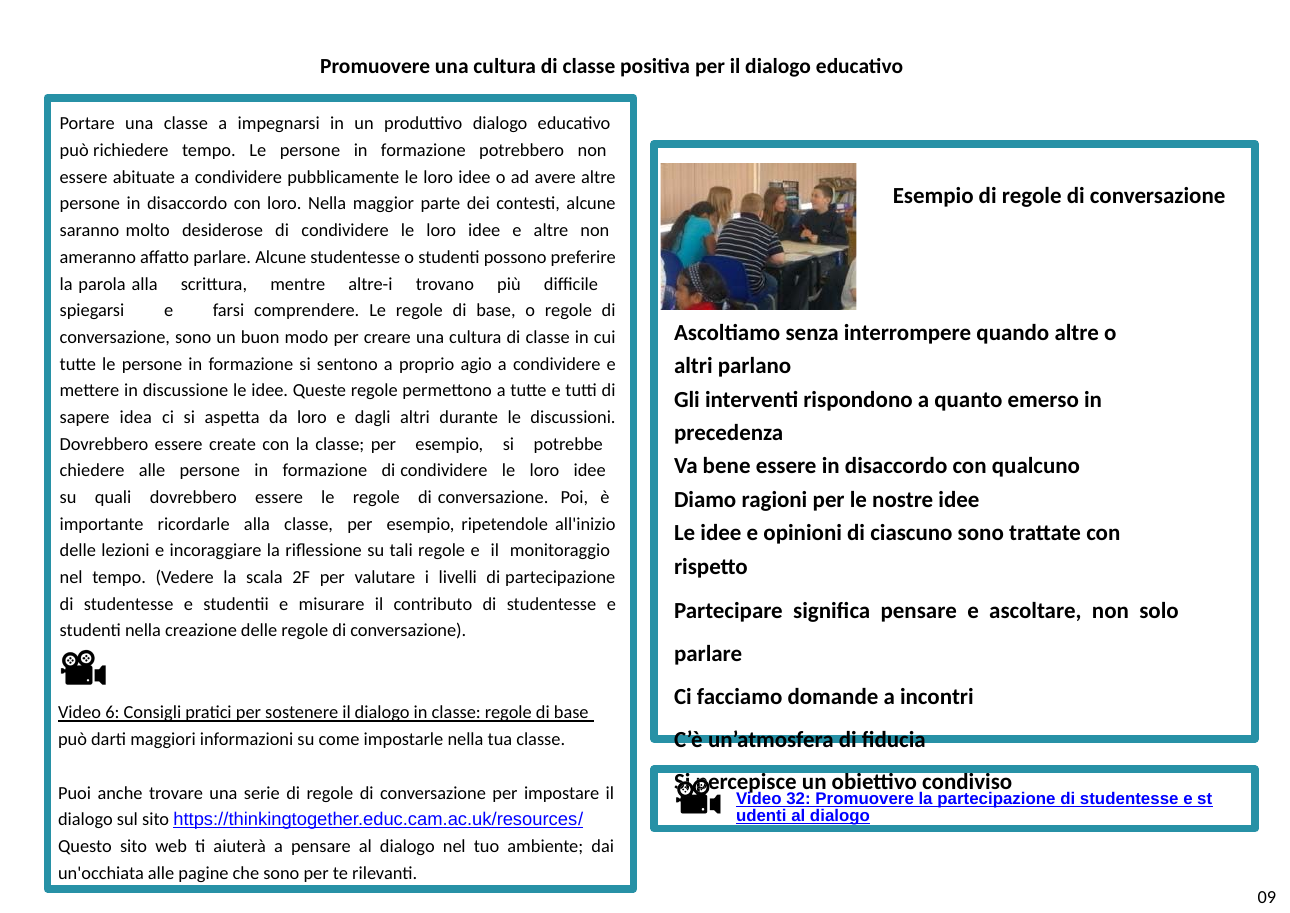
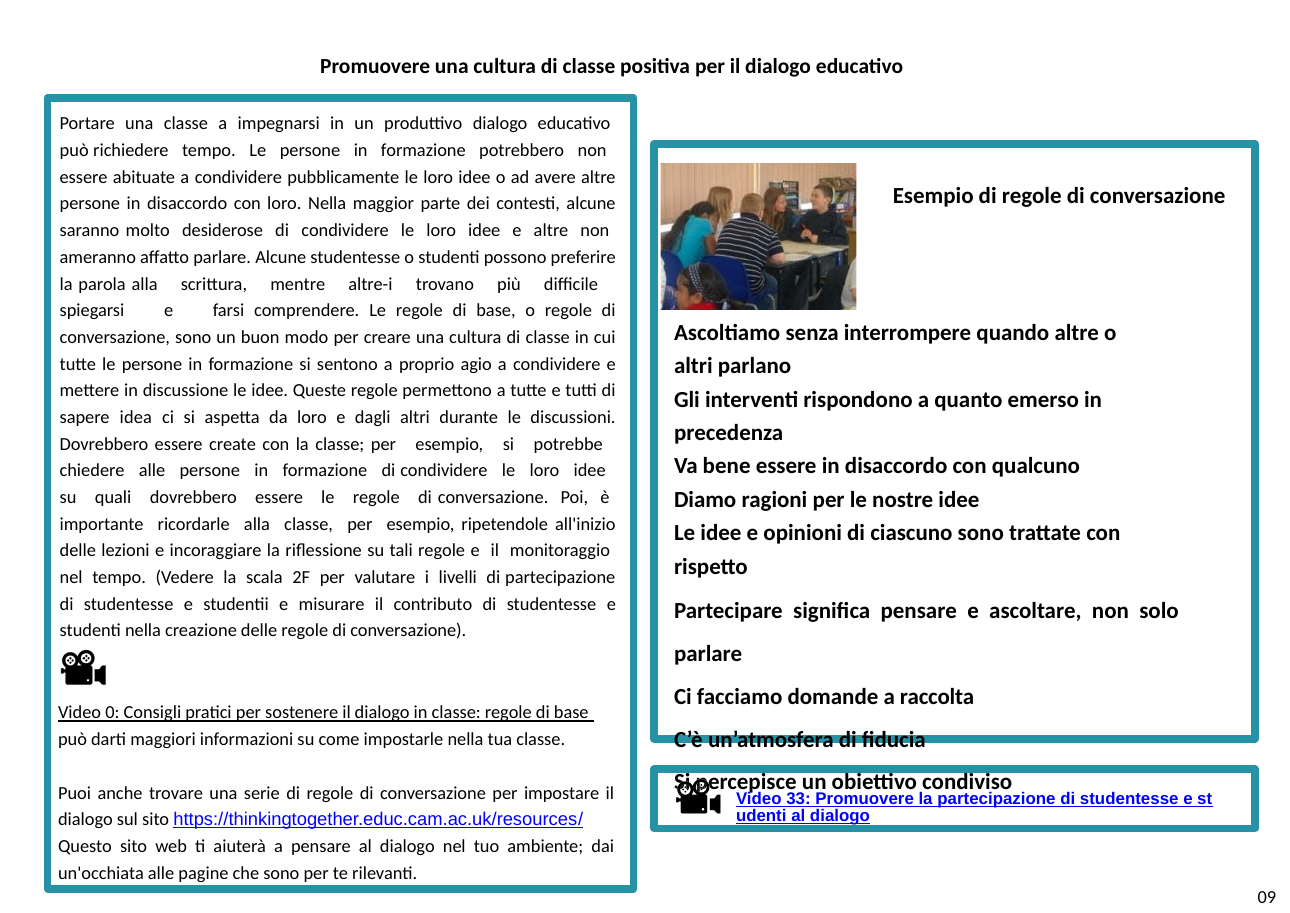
incontri: incontri -> raccolta (937, 696)
6: 6 -> 0 (112, 712)
32: 32 -> 33 (798, 798)
